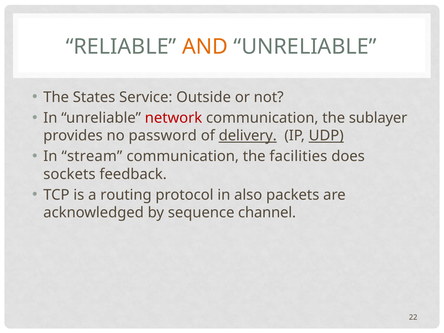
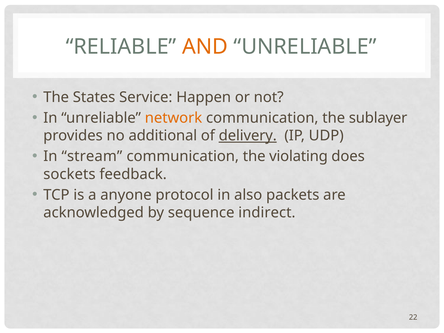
Outside: Outside -> Happen (204, 97)
network colour: red -> orange (173, 118)
password: password -> additional (163, 136)
UDP underline: present -> none (326, 136)
facilities: facilities -> violating (299, 156)
routing: routing -> anyone (126, 195)
channel: channel -> indirect (267, 213)
